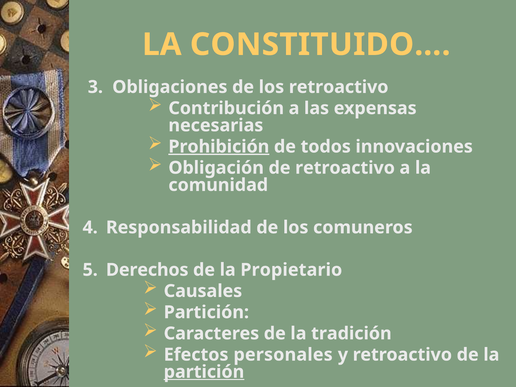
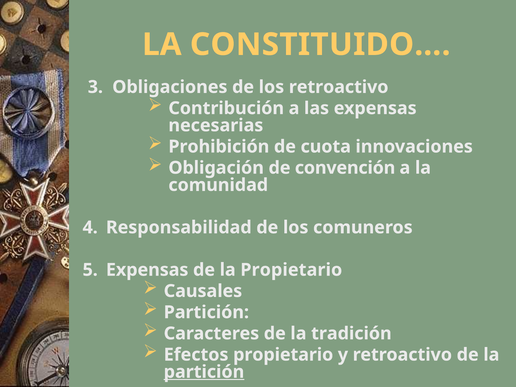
Prohibición underline: present -> none (219, 147)
todos: todos -> cuota (326, 147)
de retroactivo: retroactivo -> convención (345, 168)
5 Derechos: Derechos -> Expensas (147, 270)
Efectos personales: personales -> propietario (283, 355)
